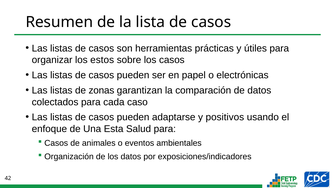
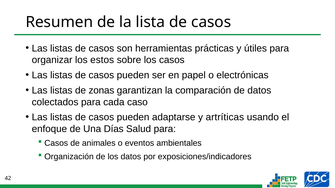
positivos: positivos -> artríticas (225, 118)
Esta: Esta -> Días (114, 129)
